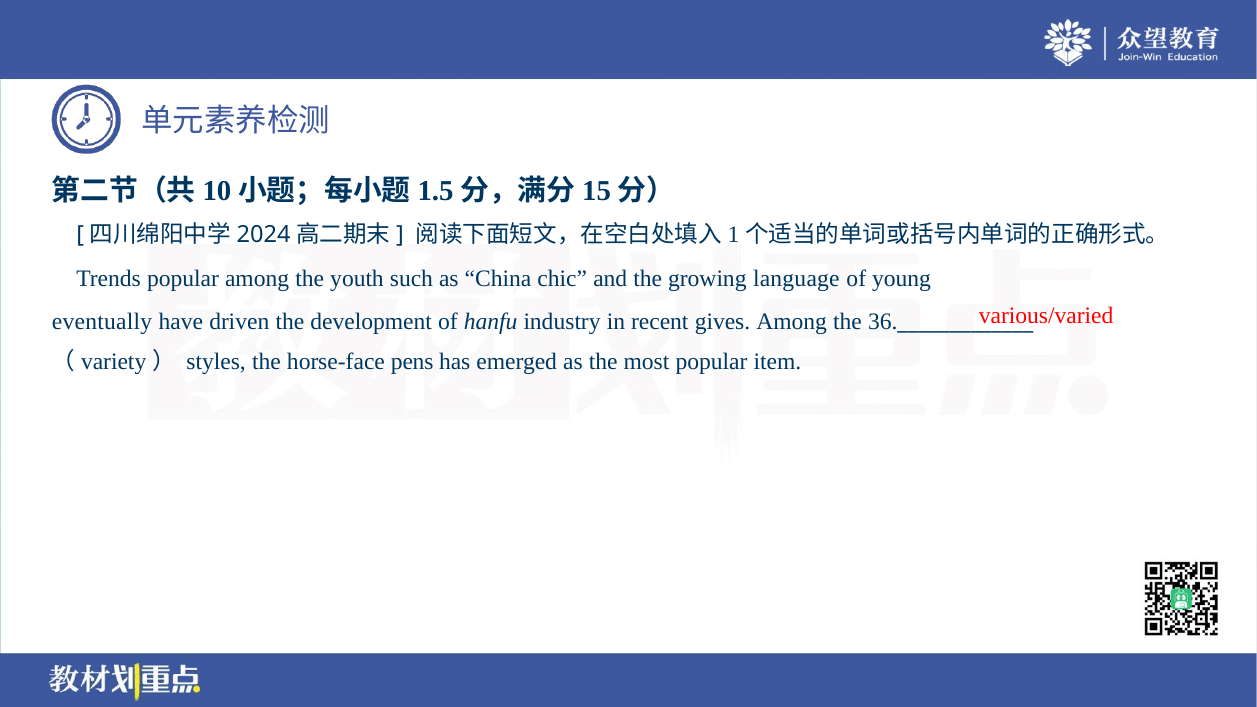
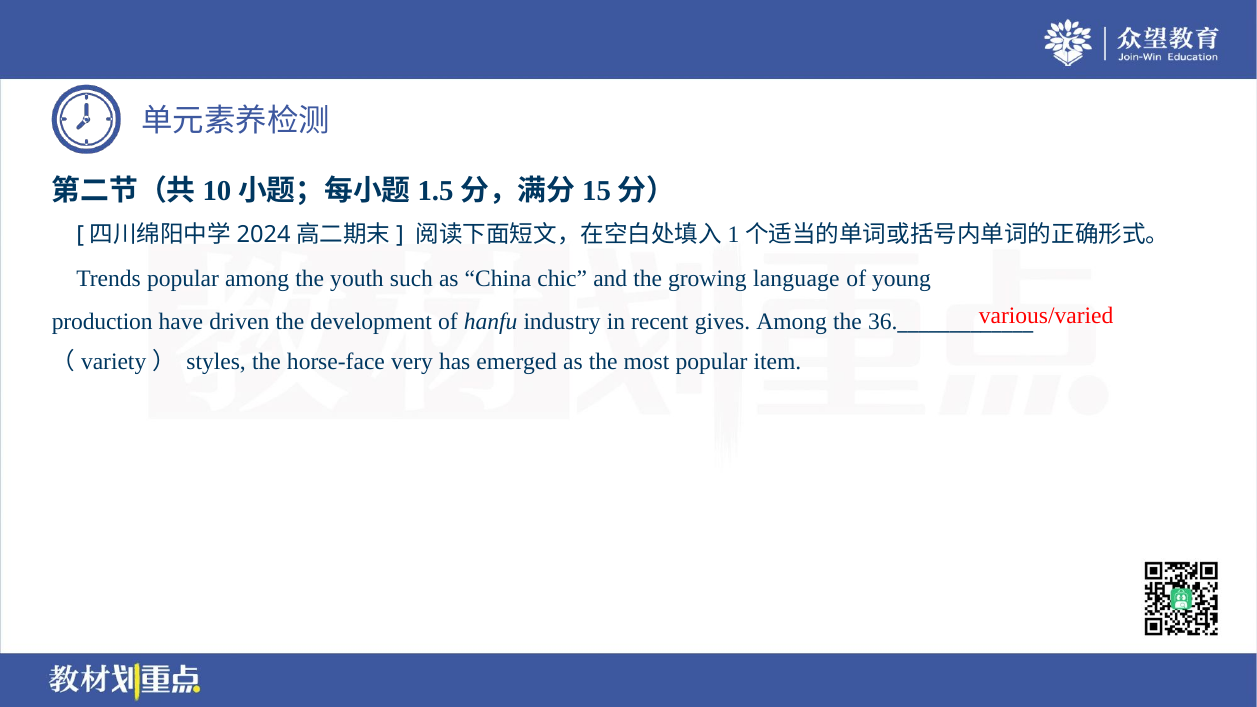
eventually: eventually -> production (102, 322)
pens: pens -> very (412, 362)
